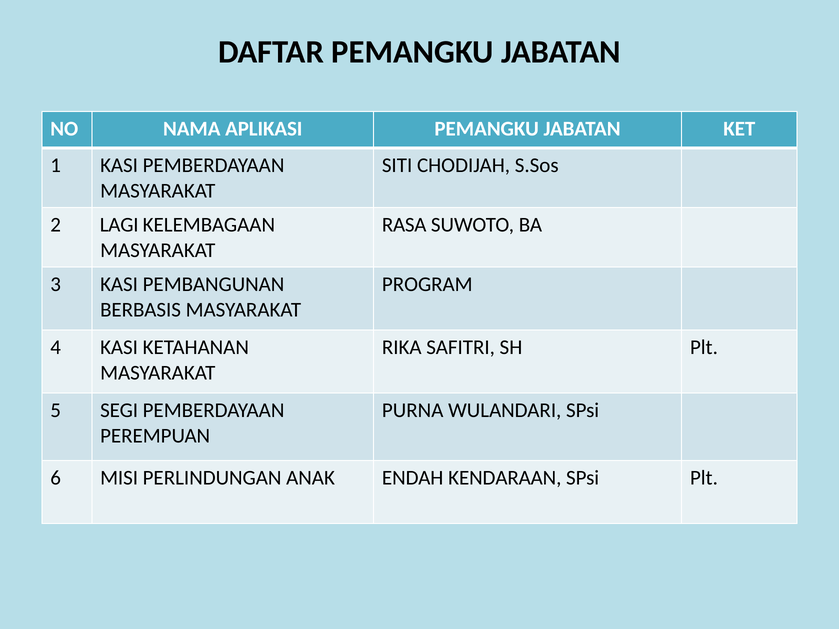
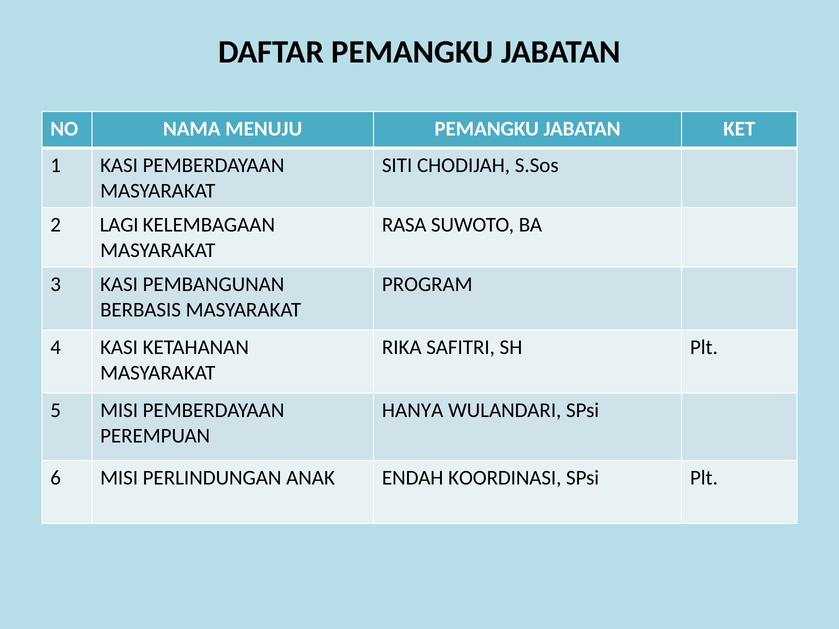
APLIKASI: APLIKASI -> MENUJU (264, 129)
5 SEGI: SEGI -> MISI (119, 411)
PURNA: PURNA -> HANYA (413, 411)
KENDARAAN: KENDARAAN -> KOORDINASI (505, 478)
